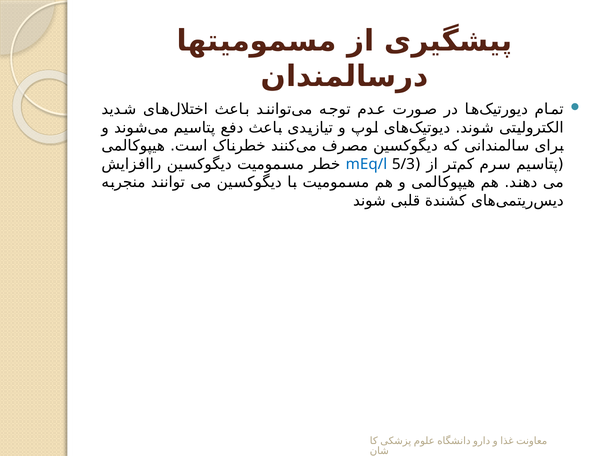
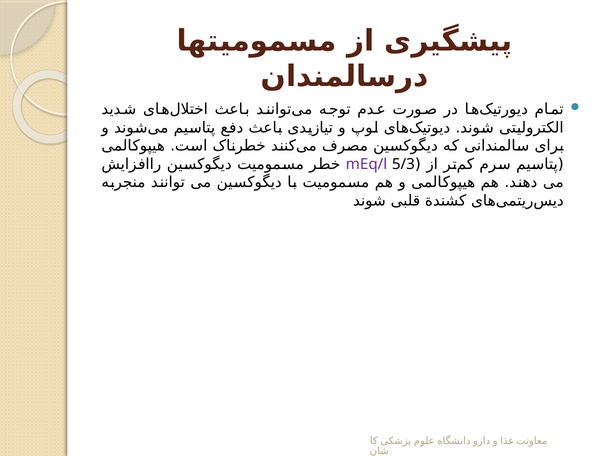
mEq/l colour: blue -> purple (367, 164)
